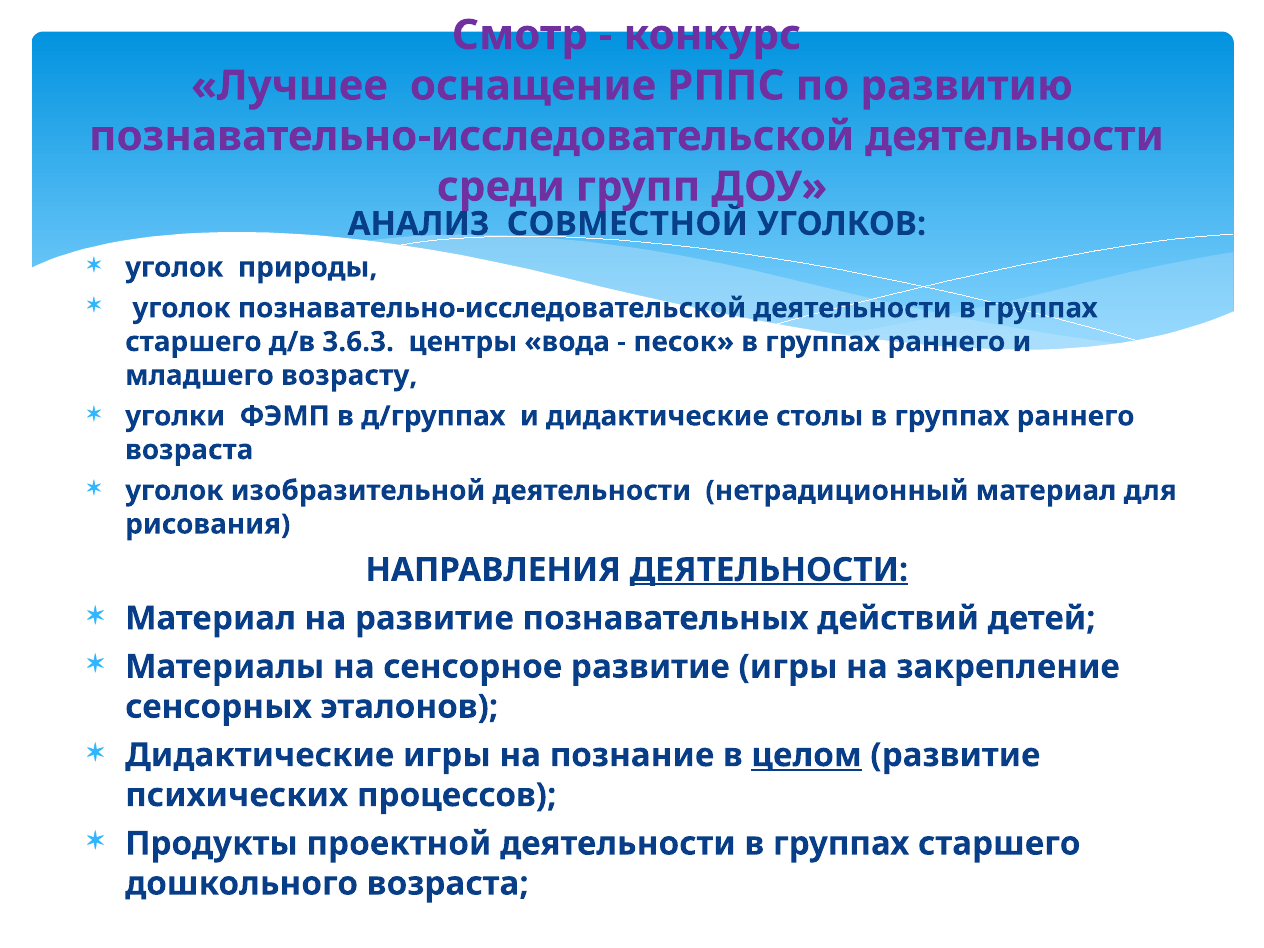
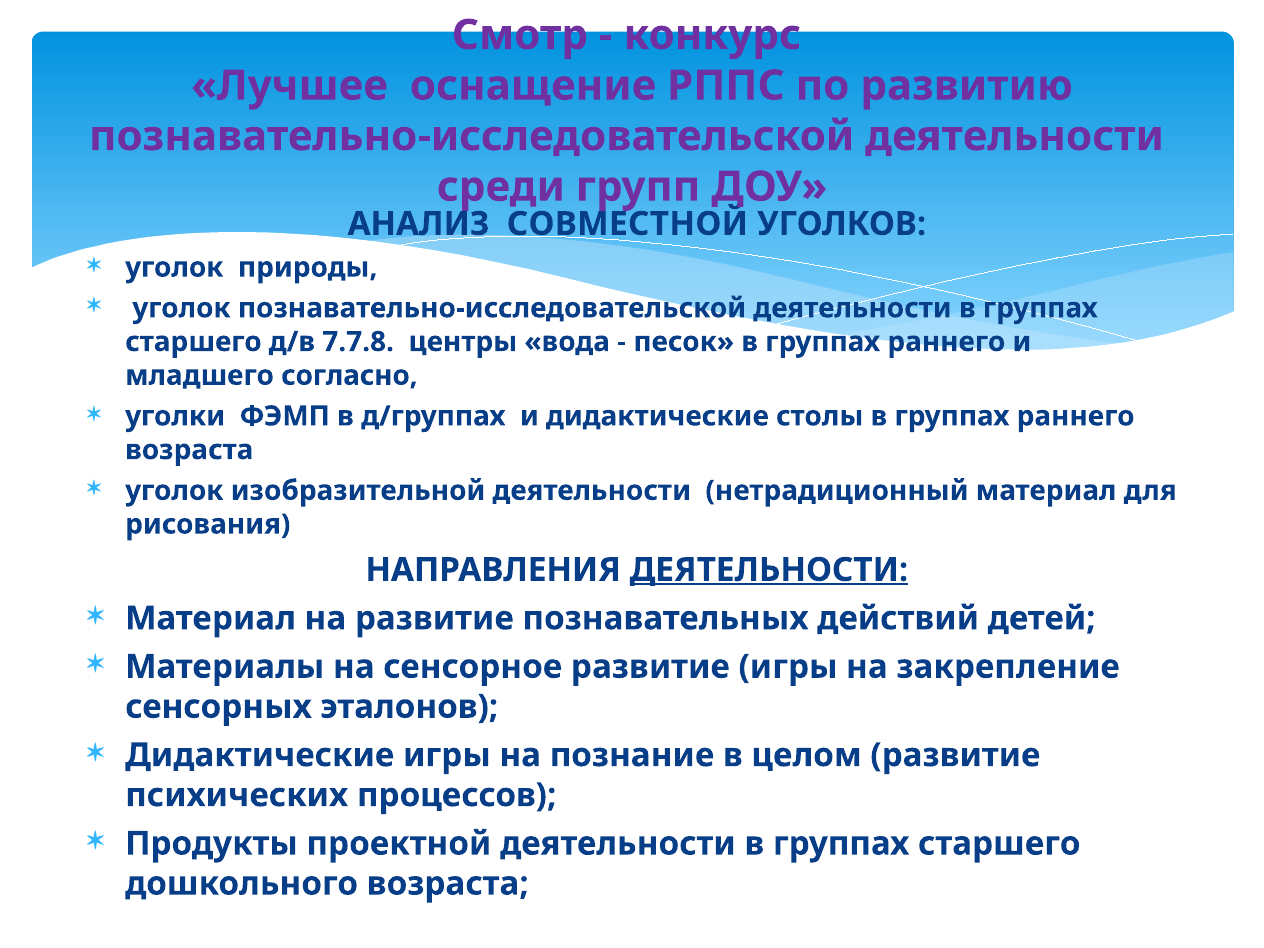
3.6.3: 3.6.3 -> 7.7.8 (358, 342)
возрасту: возрасту -> согласно (349, 376)
целом underline: present -> none (807, 755)
